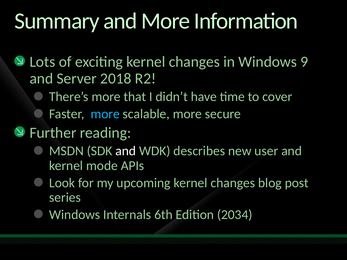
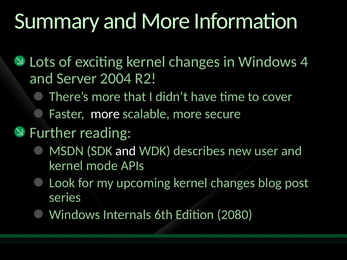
9: 9 -> 4 (304, 62)
2018: 2018 -> 2004 (116, 79)
more colour: light blue -> white (105, 114)
2034: 2034 -> 2080 (235, 215)
